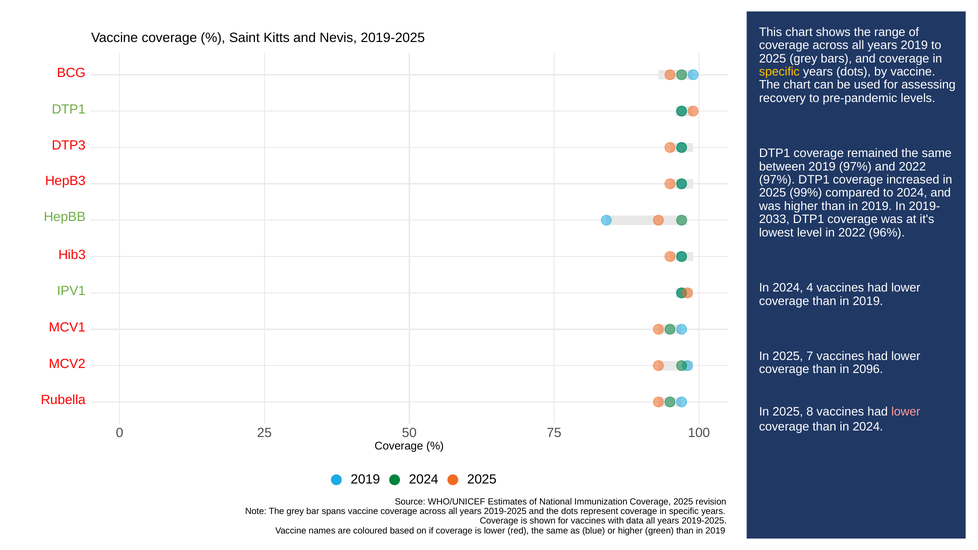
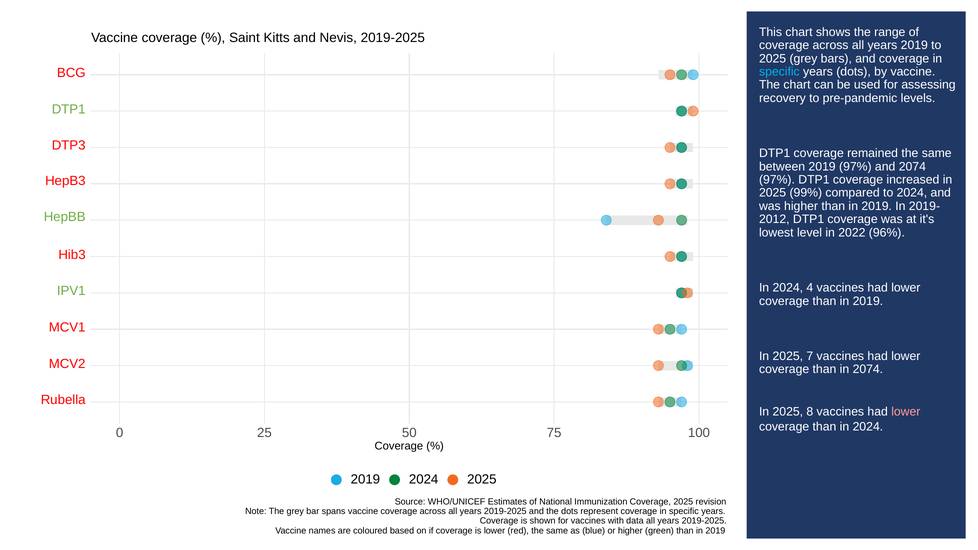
specific colour: yellow -> light blue (779, 72)
and 2022: 2022 -> 2074 (912, 167)
2033: 2033 -> 2012 (774, 219)
in 2096: 2096 -> 2074 (868, 370)
